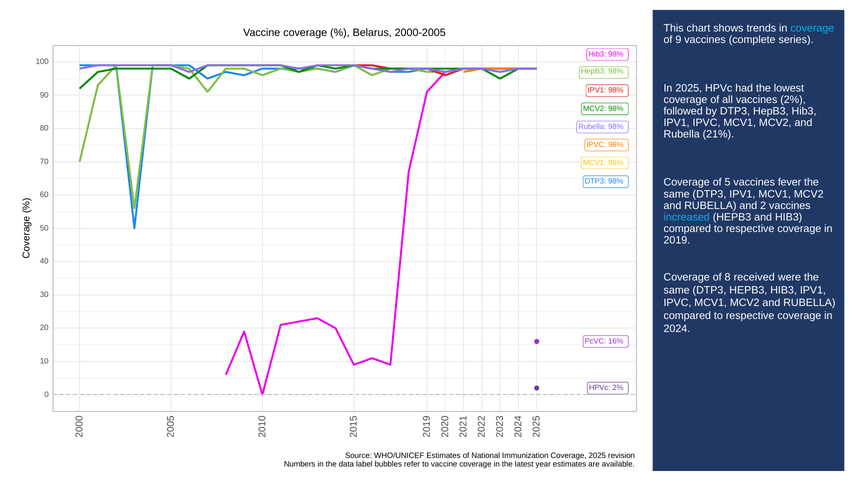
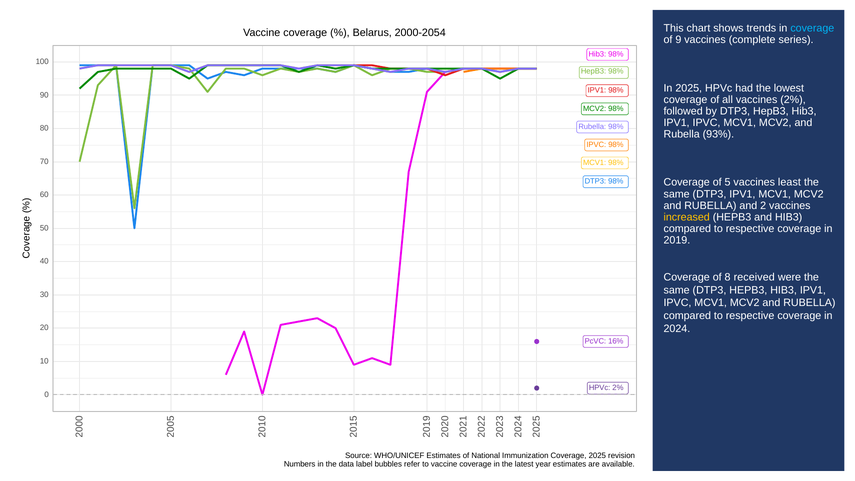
2000-2005: 2000-2005 -> 2000-2054 (420, 33)
21%: 21% -> 93% (718, 134)
fever: fever -> least (789, 182)
increased colour: light blue -> yellow (687, 217)
